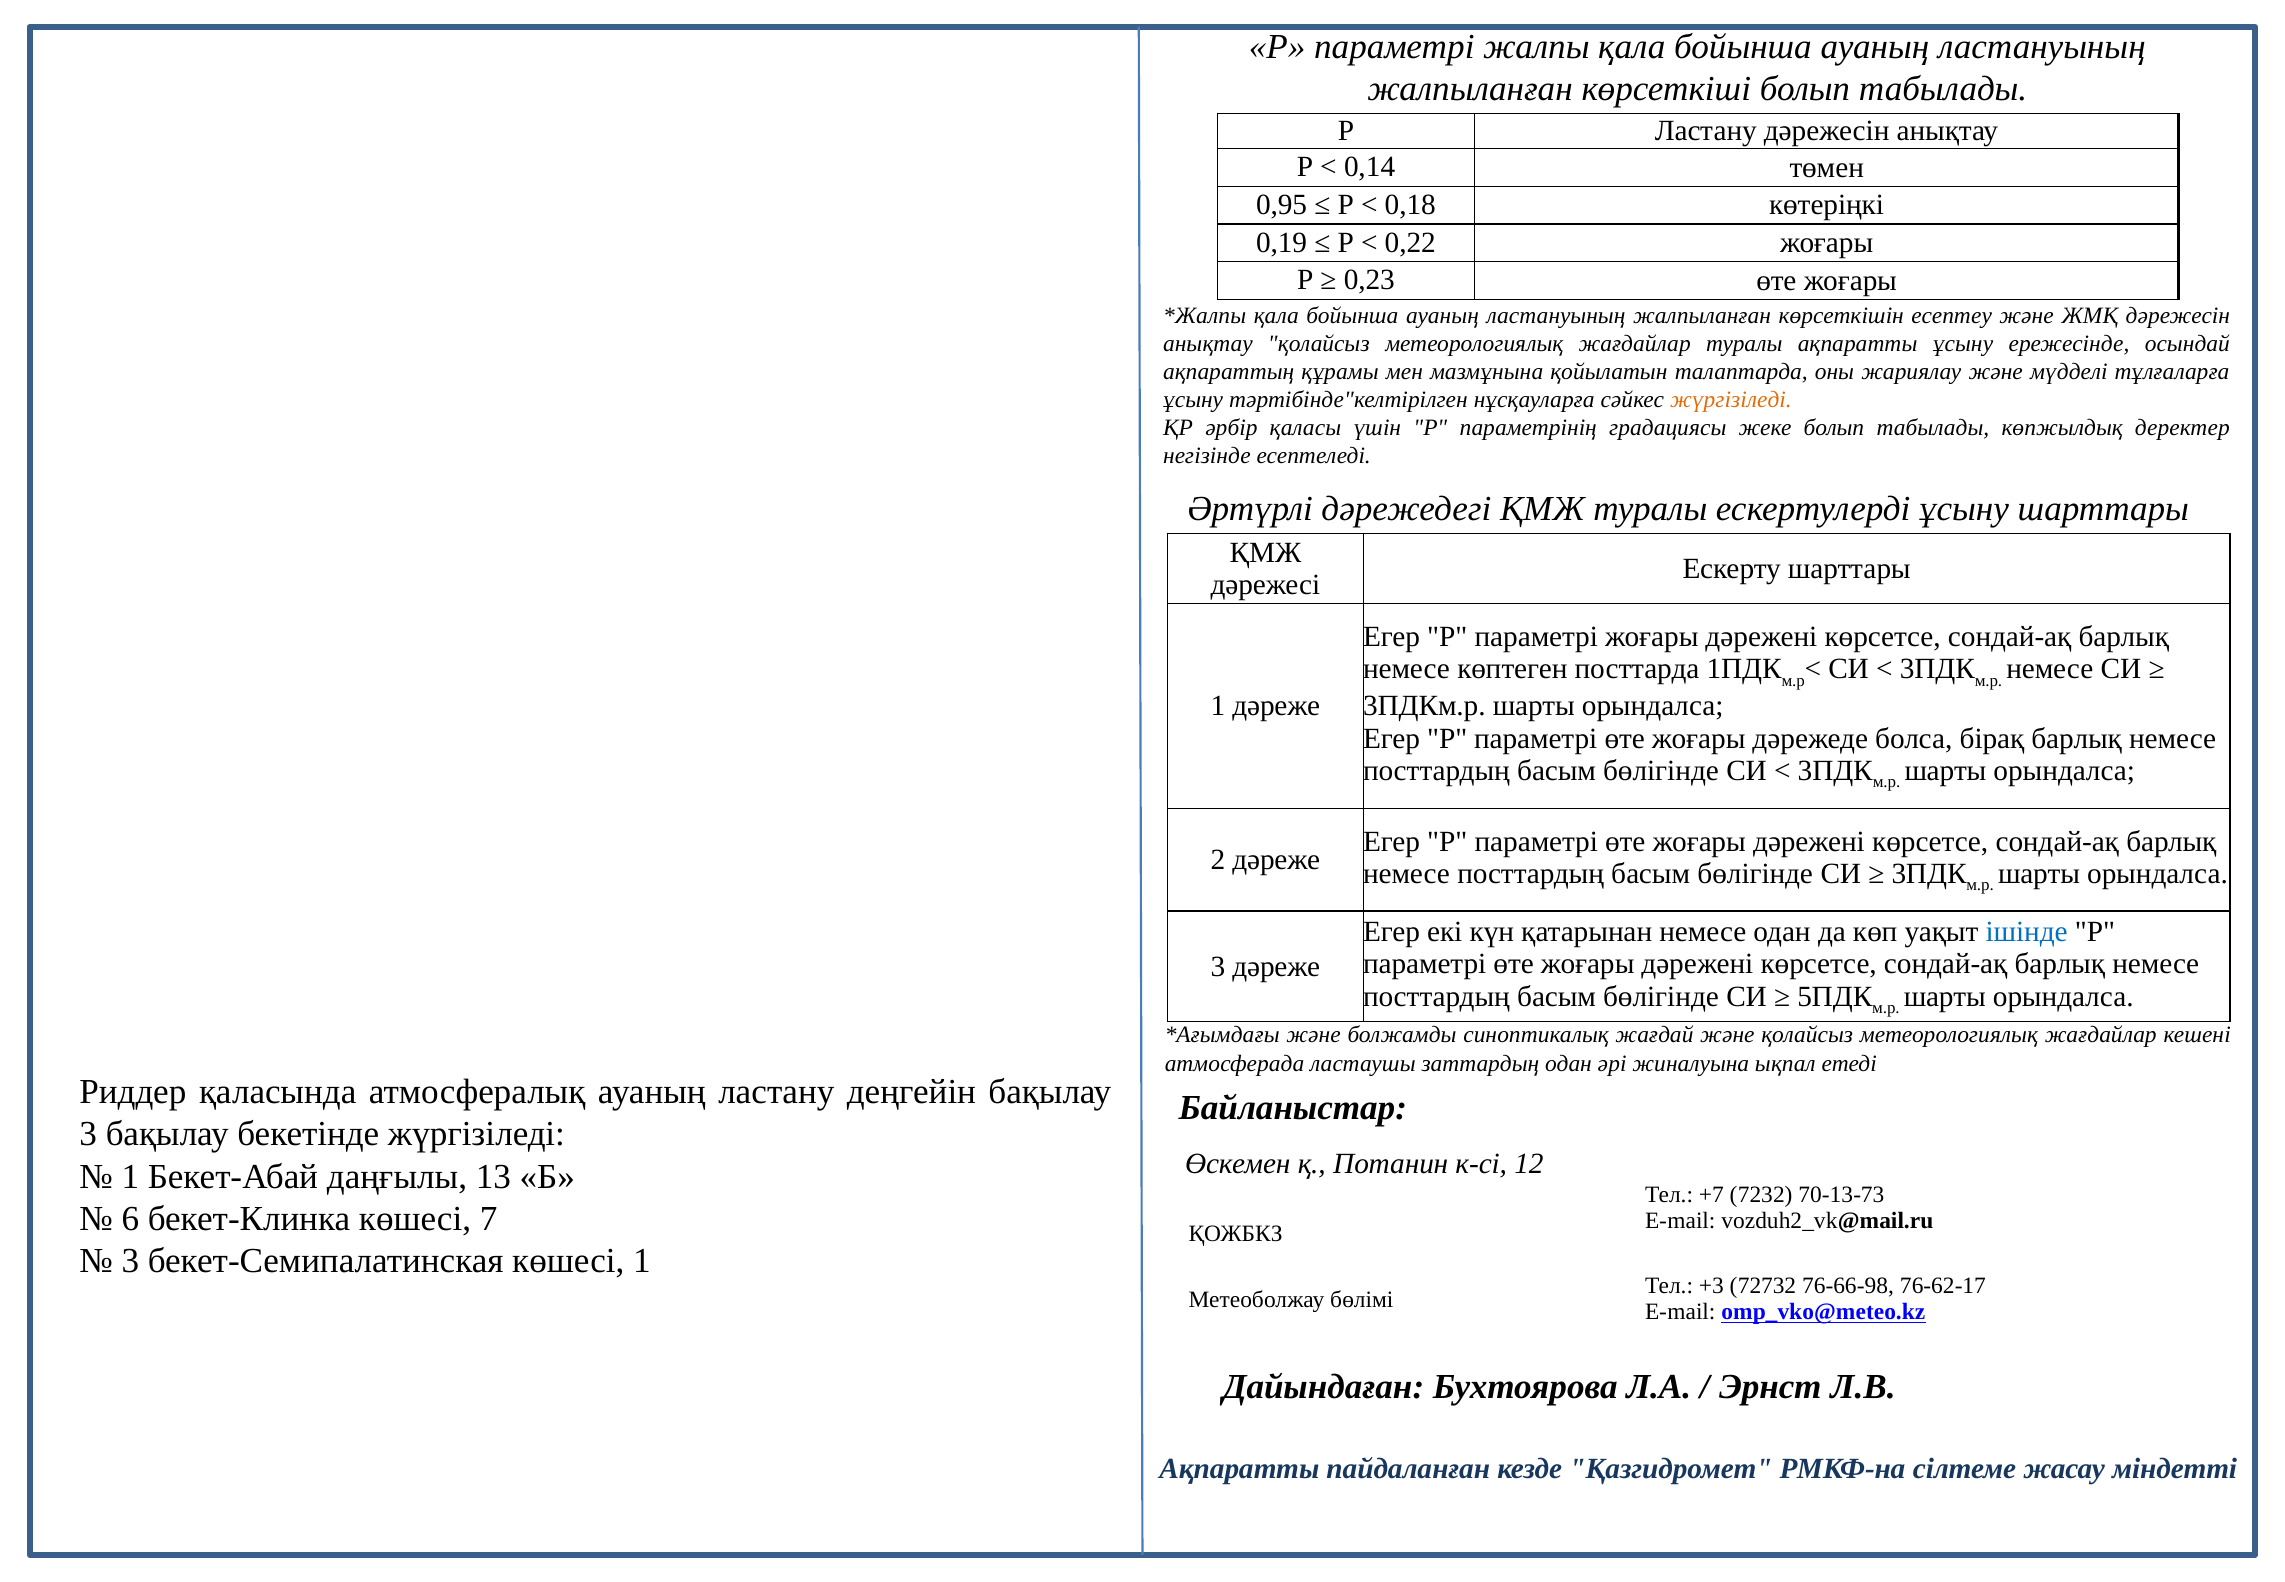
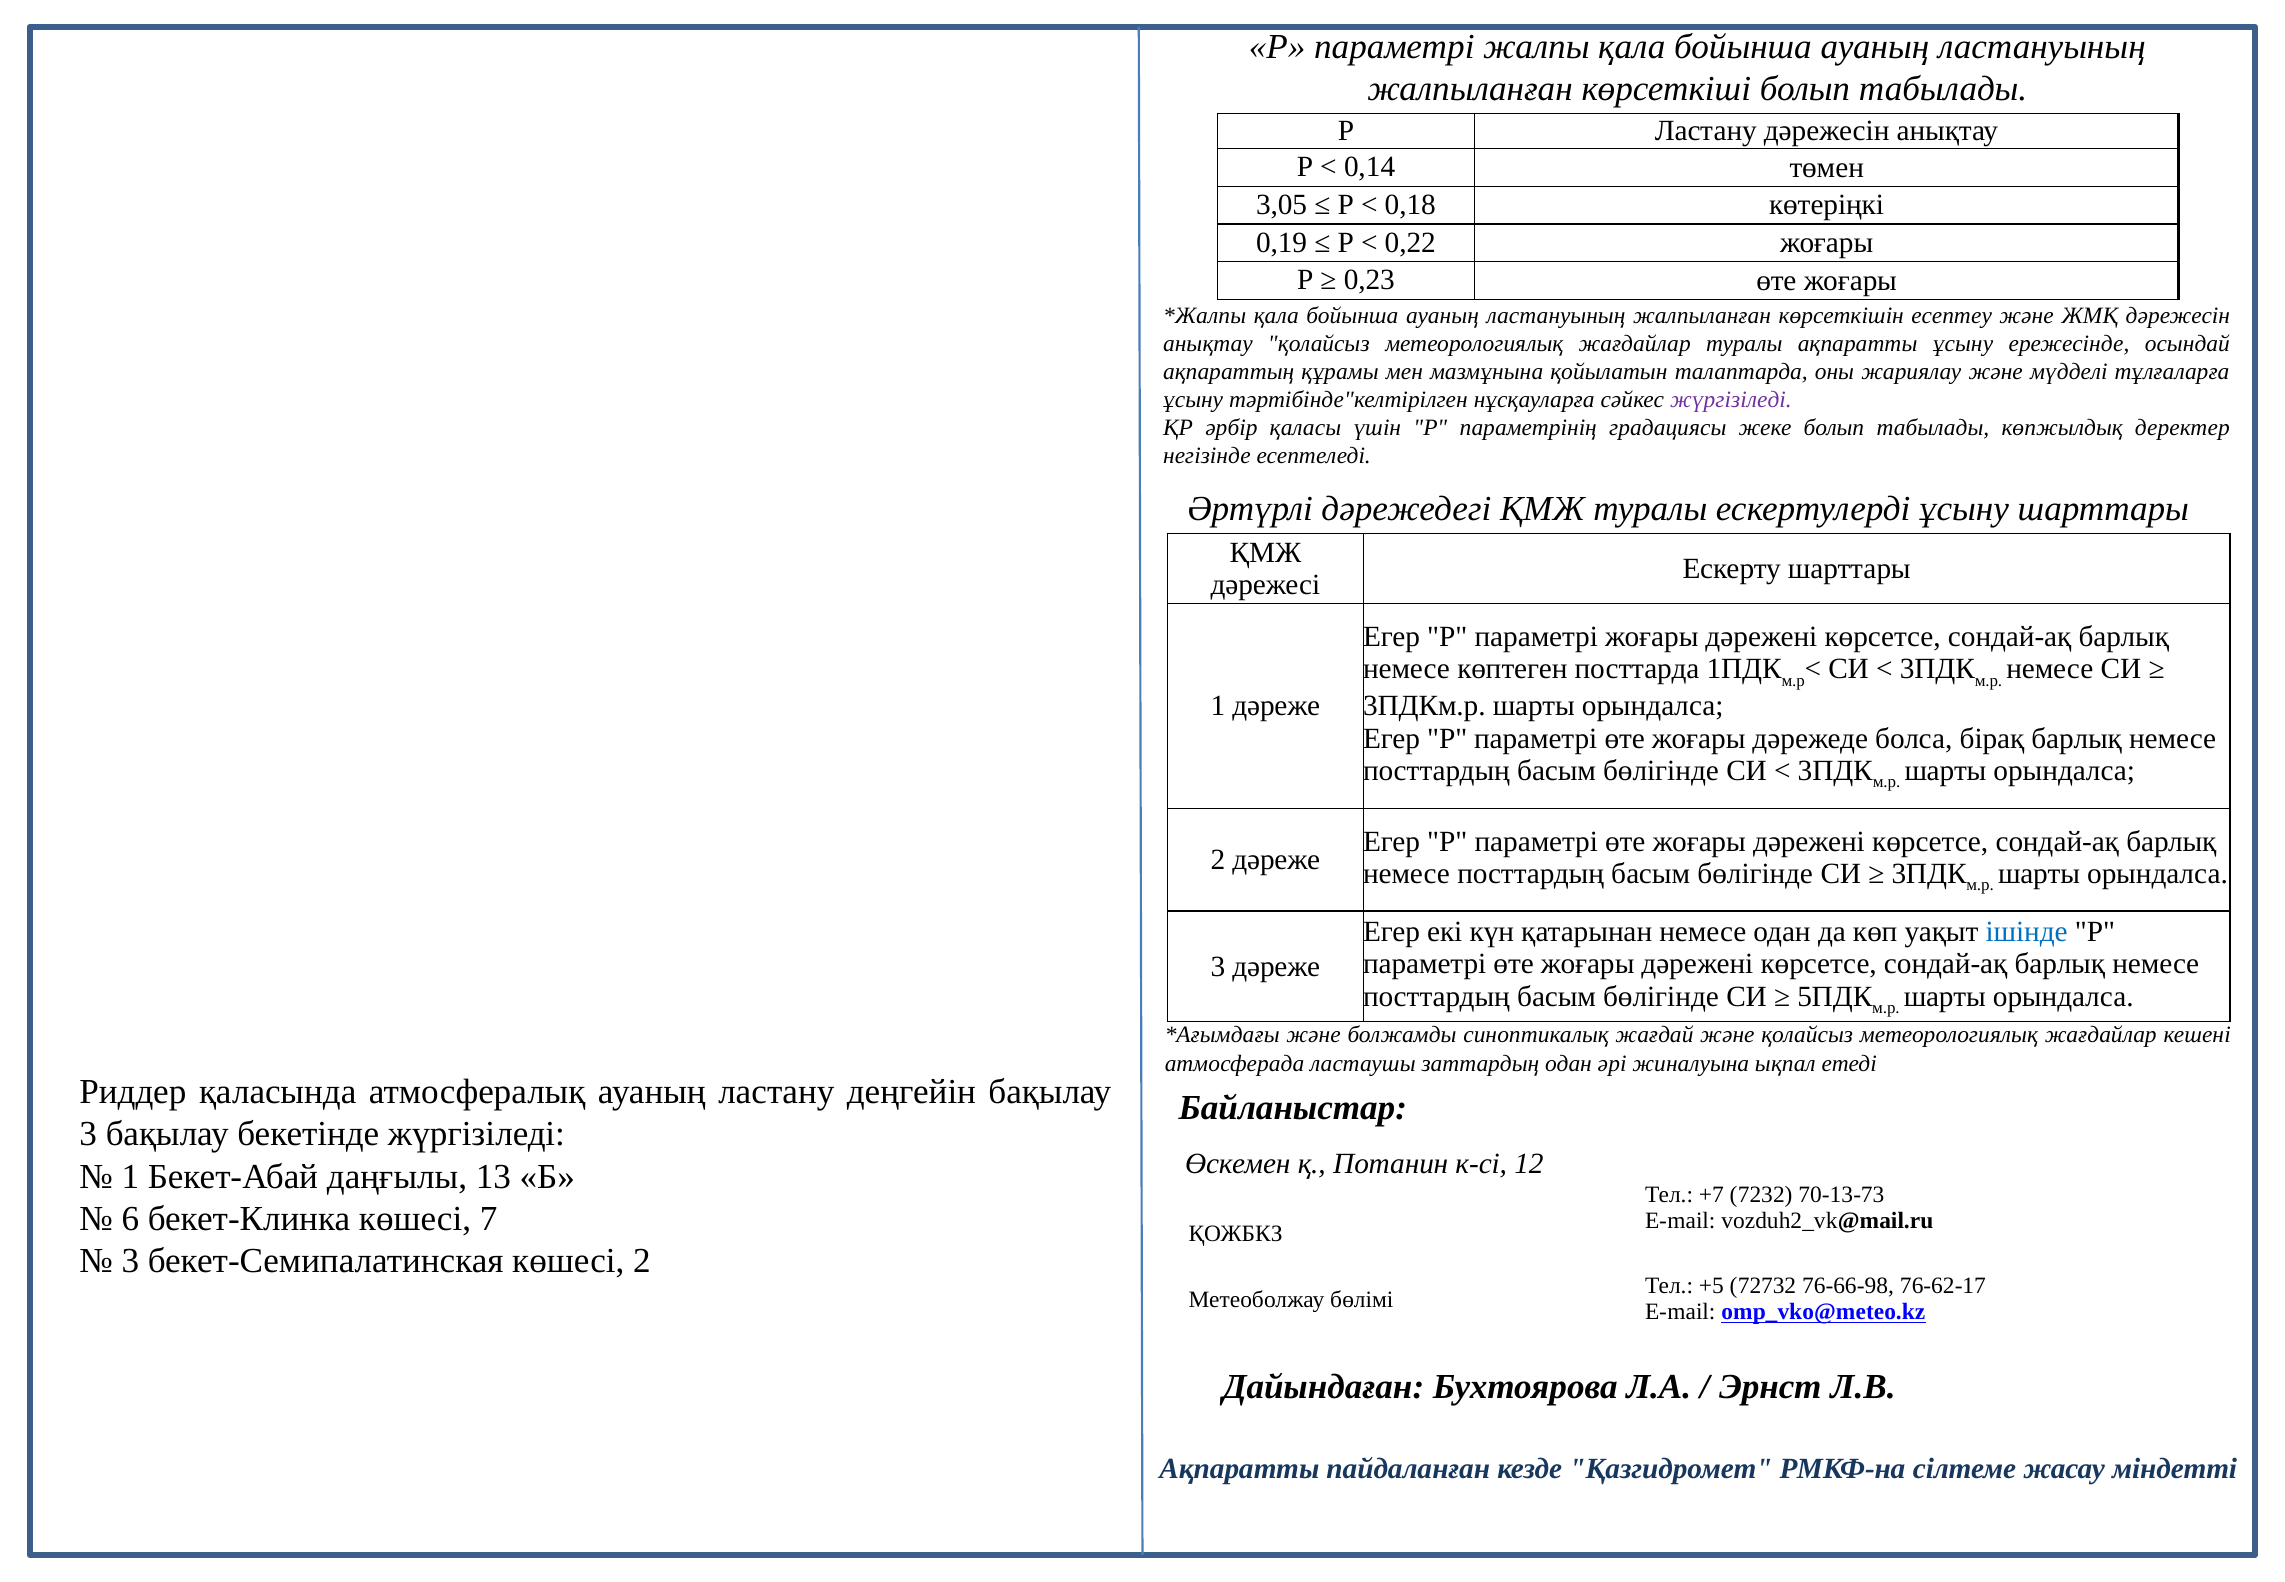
0,95: 0,95 -> 3,05 (1282, 205)
жүргізіледі colour: orange -> purple (1731, 400)
көшесі 1: 1 -> 2 (642, 1261)
+3: +3 -> +5 (1711, 1286)
